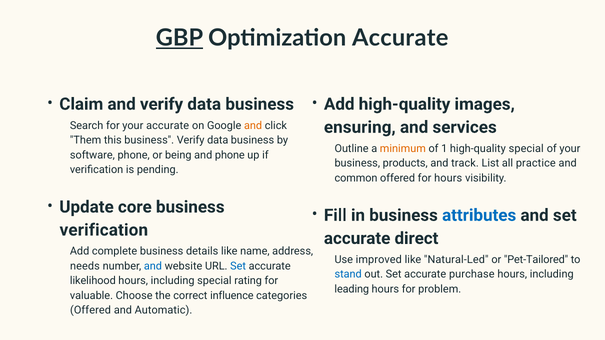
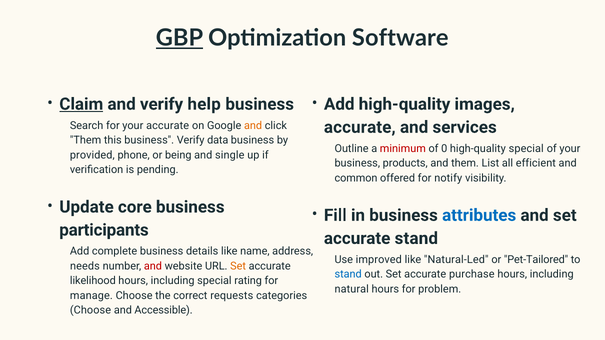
Optimization Accurate: Accurate -> Software (400, 38)
Claim underline: none -> present (81, 104)
and verify data: data -> help (204, 104)
ensuring: ensuring -> accurate (360, 127)
minimum colour: orange -> red (403, 149)
1: 1 -> 0 (444, 149)
software: software -> provided (92, 155)
and phone: phone -> single (230, 155)
and track: track -> them (465, 163)
practice: practice -> efficient (536, 163)
for hours: hours -> notify (448, 178)
verification: verification -> participants (104, 230)
accurate direct: direct -> stand (416, 239)
and colour: blue -> red (153, 266)
Set colour: blue -> orange (238, 266)
leading: leading -> natural (352, 289)
valuable: valuable -> manage (91, 296)
influence: influence -> requests (232, 296)
Offered: Offered -> Choose (91, 311)
Automatic: Automatic -> Accessible (164, 311)
